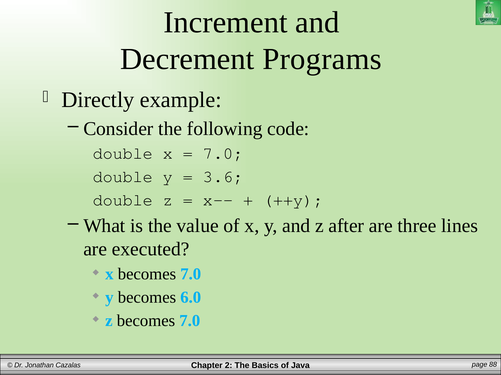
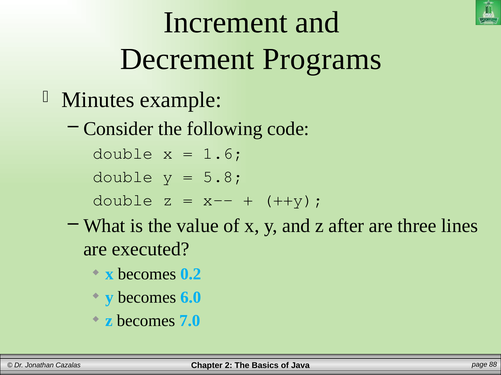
Directly: Directly -> Minutes (98, 100)
7.0: 7.0 -> 1.6 (223, 154)
3.6: 3.6 -> 5.8 (223, 177)
x becomes 7.0: 7.0 -> 0.2 (191, 275)
